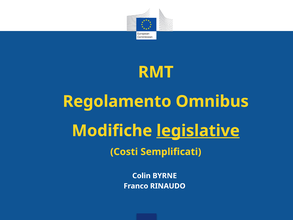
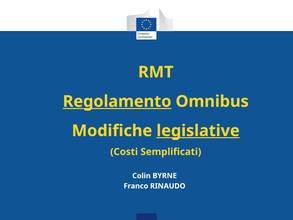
Regolamento underline: none -> present (117, 101)
